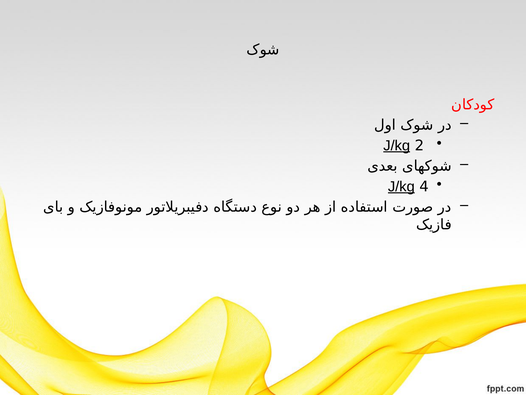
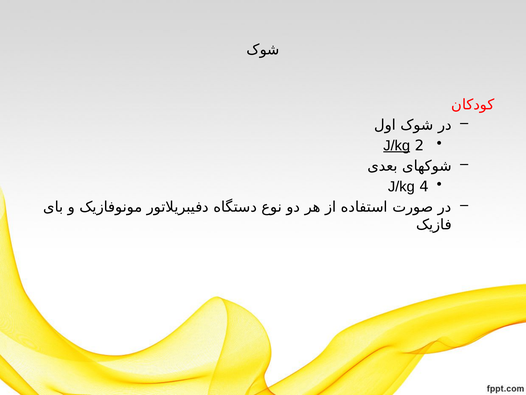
J/kg underline: present -> none (401, 186)
